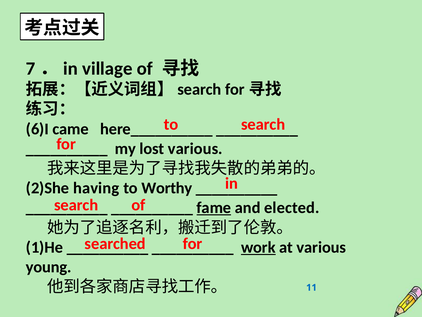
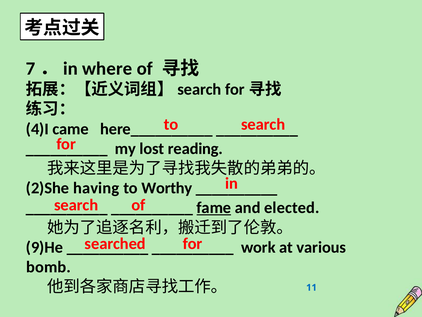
village: village -> where (107, 68)
6)I: 6)I -> 4)I (37, 129)
lost various: various -> reading (195, 148)
1)He: 1)He -> 9)He (44, 247)
work underline: present -> none (258, 247)
young: young -> bomb (49, 267)
